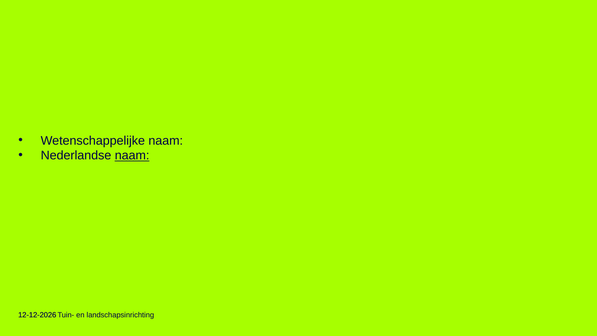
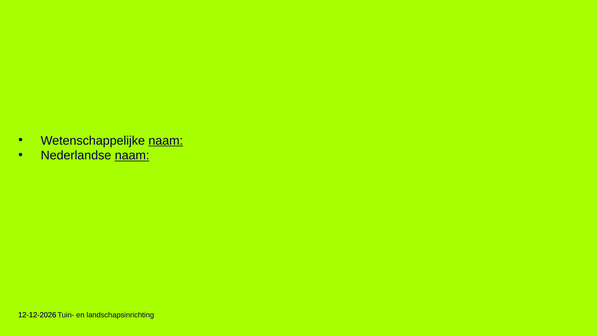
naam underline: none -> present (166, 141)
